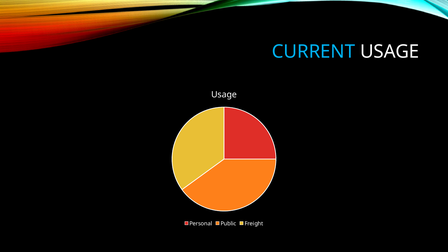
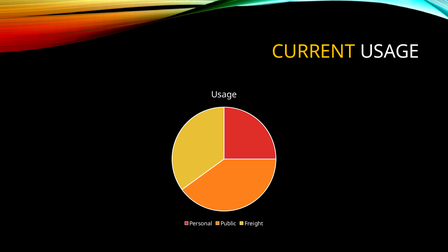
CURRENT colour: light blue -> yellow (313, 52)
